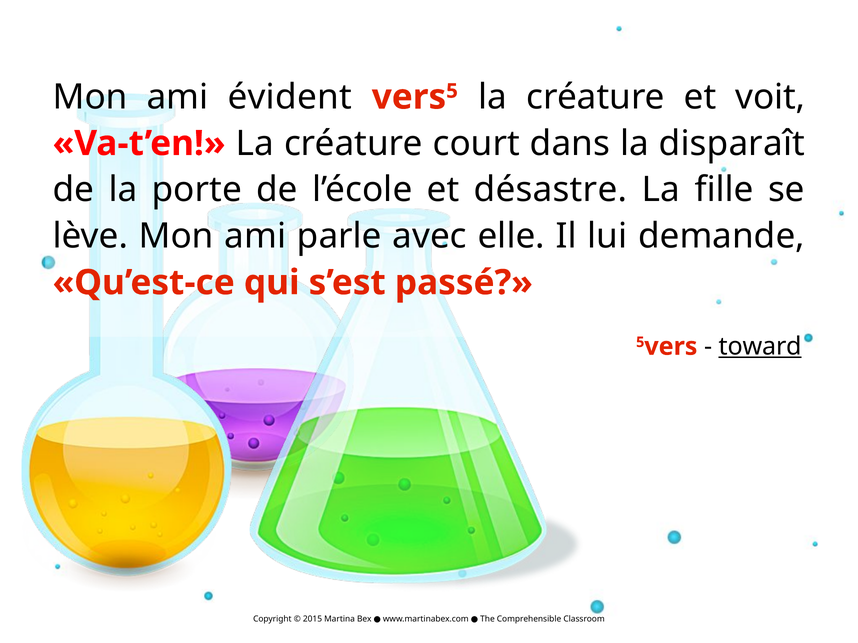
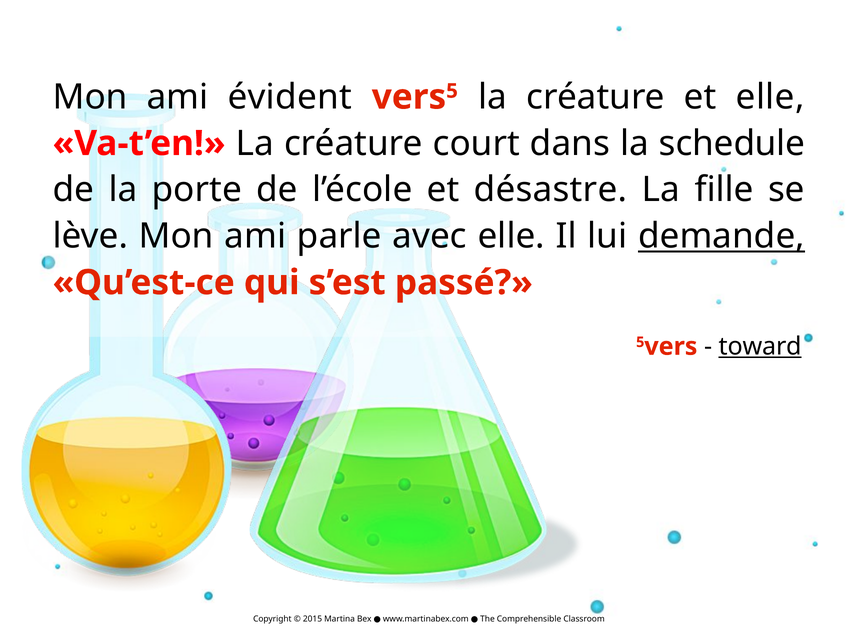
et voit: voit -> elle (770, 97)
disparaît: disparaît -> schedule (732, 144)
demande underline: none -> present (721, 236)
